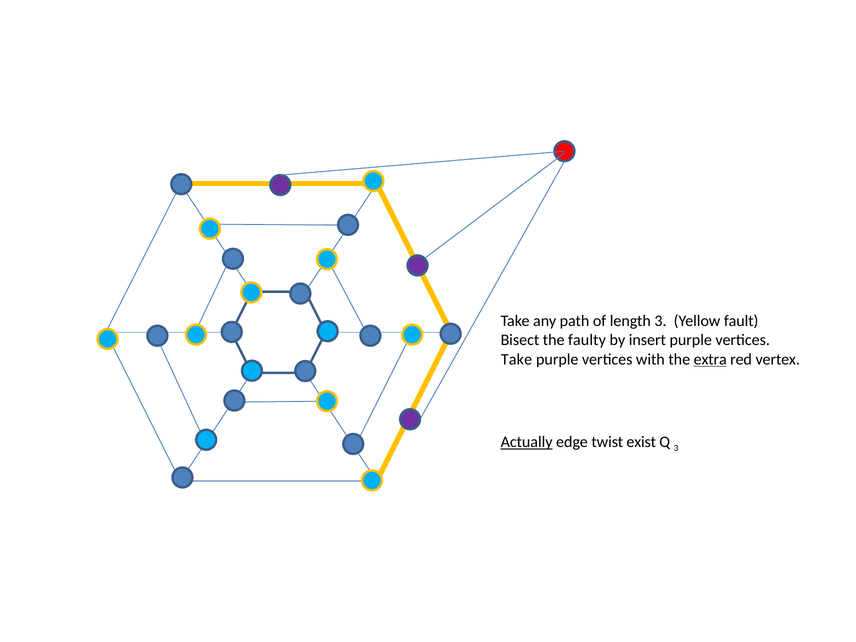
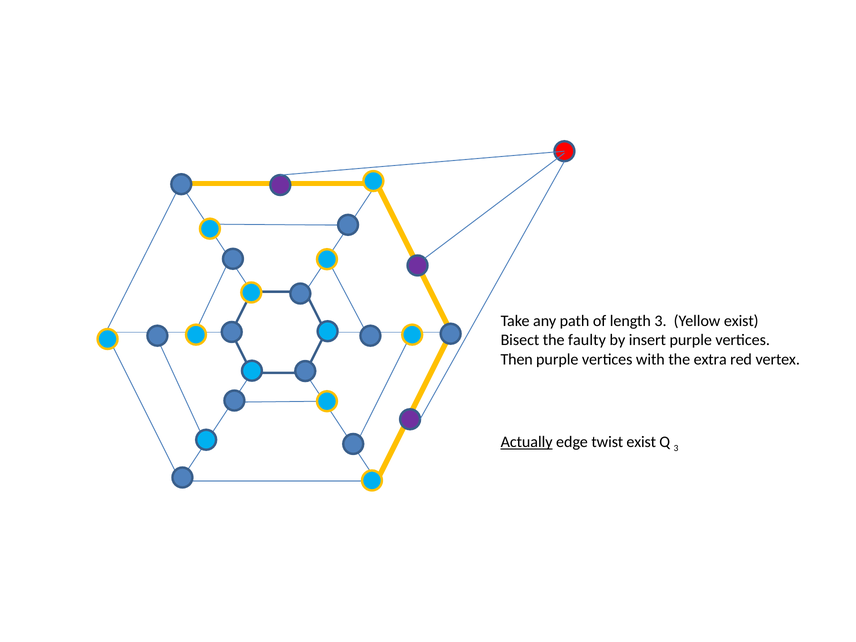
Yellow fault: fault -> exist (741, 321)
Take: Take -> Then (517, 359)
extra underline: present -> none (710, 359)
